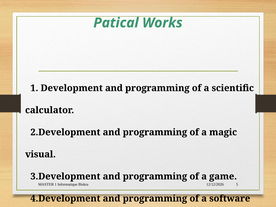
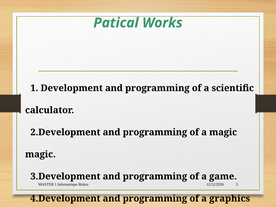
visual: visual -> magic (40, 154)
software: software -> graphics (230, 198)
